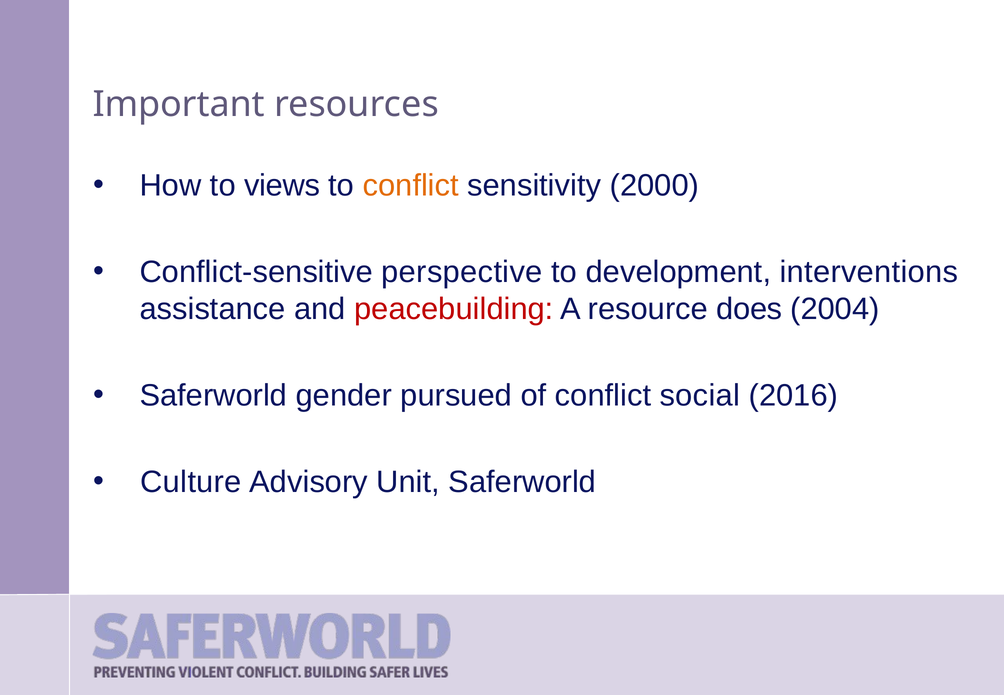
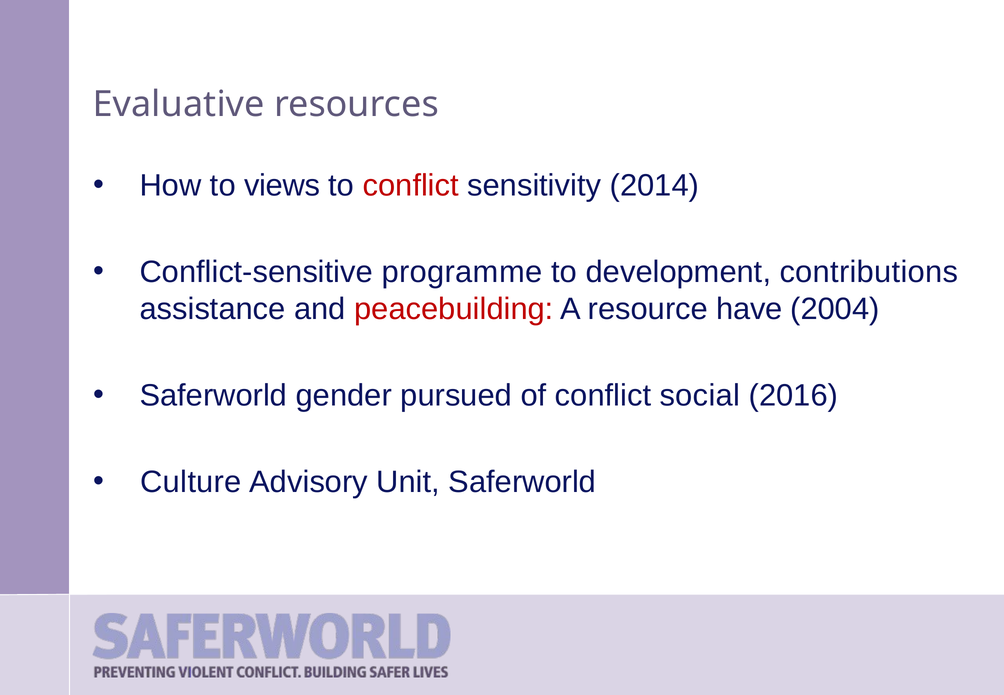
Important: Important -> Evaluative (179, 104)
conflict colour: orange -> red (411, 186)
2000: 2000 -> 2014 (654, 186)
perspective: perspective -> programme (462, 272)
interventions: interventions -> contributions (869, 272)
does: does -> have (749, 309)
